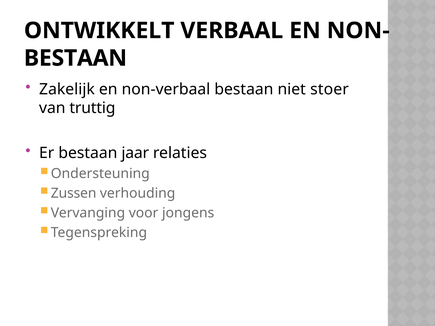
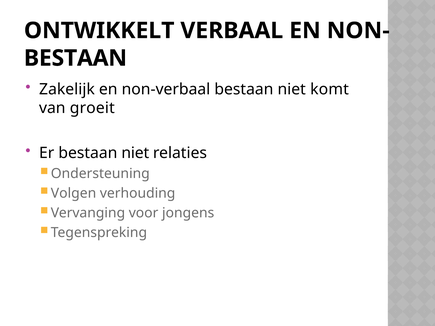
stoer: stoer -> komt (330, 89)
truttig: truttig -> groeit (92, 108)
Er bestaan jaar: jaar -> niet (135, 153)
Zussen: Zussen -> Volgen (74, 193)
